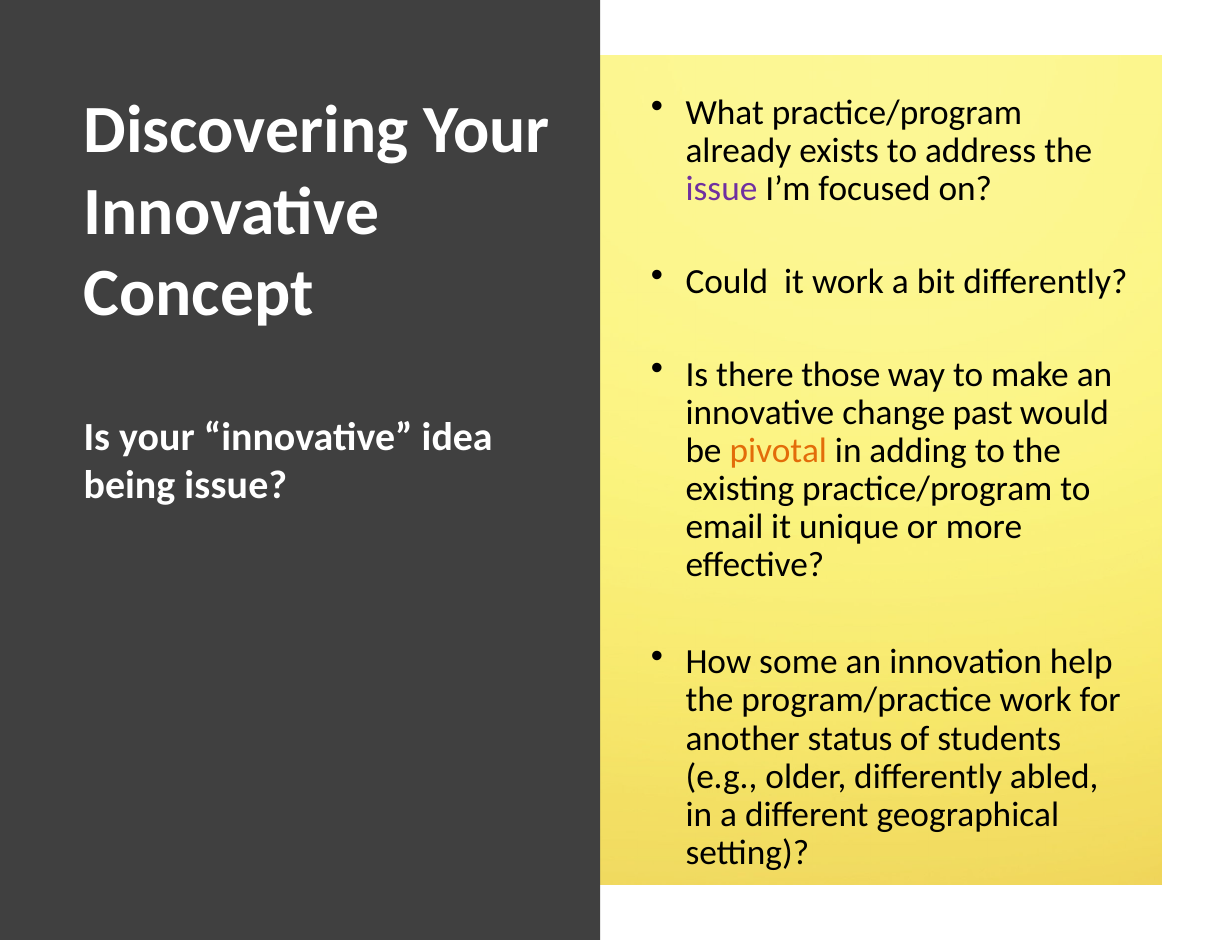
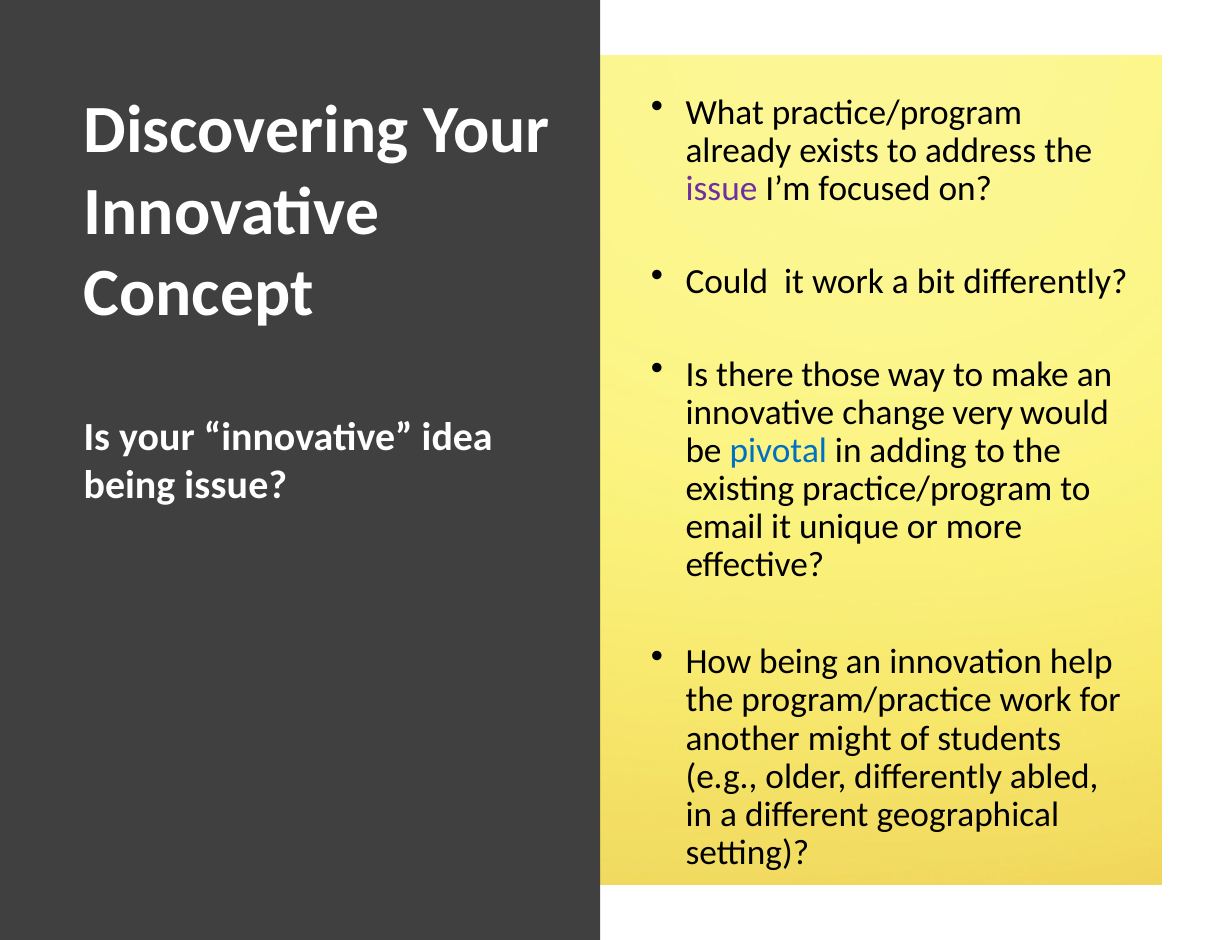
past: past -> very (983, 413)
pivotal colour: orange -> blue (778, 451)
How some: some -> being (799, 662)
status: status -> might (850, 739)
